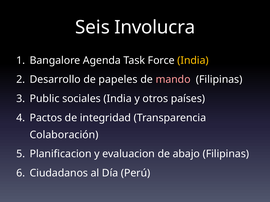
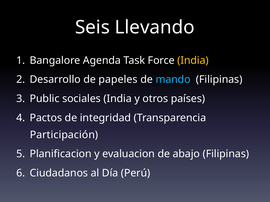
Involucra: Involucra -> Llevando (155, 27)
mando colour: pink -> light blue (173, 80)
Colaboración: Colaboración -> Participación (64, 135)
